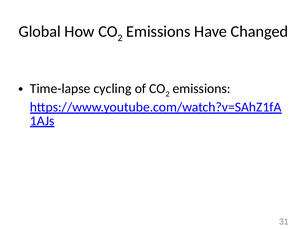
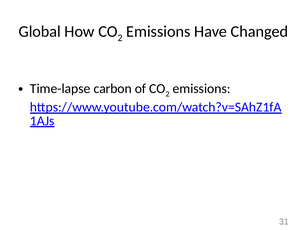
cycling: cycling -> carbon (113, 89)
